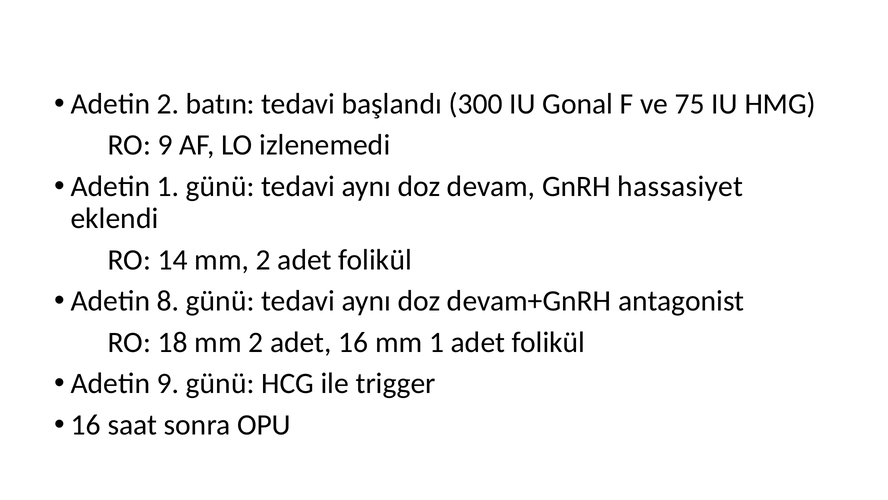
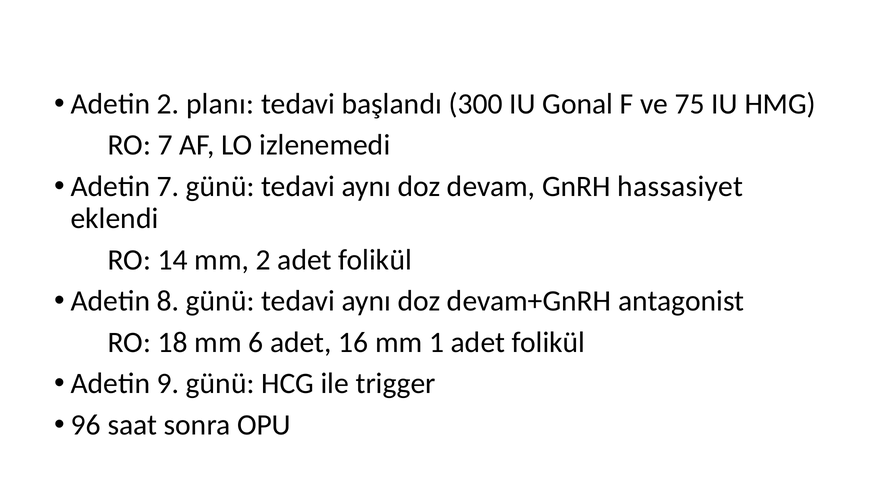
batın: batın -> planı (220, 104)
RO 9: 9 -> 7 (165, 145)
Adetin 1: 1 -> 7 (168, 186)
18 mm 2: 2 -> 6 (256, 342)
16: 16 -> 96 (86, 424)
